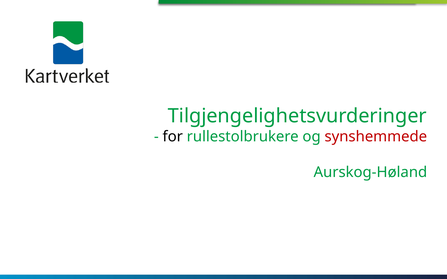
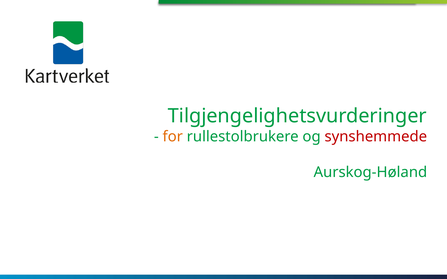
for colour: black -> orange (173, 137)
